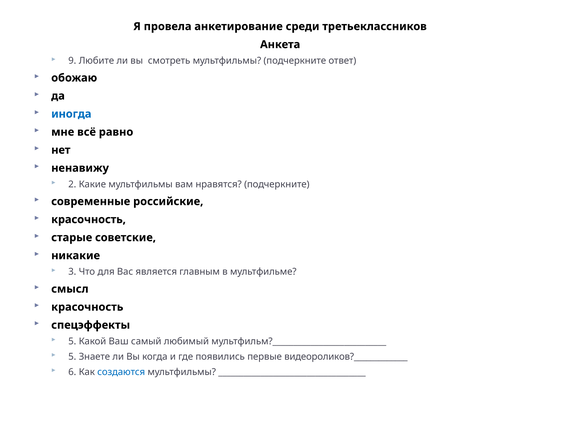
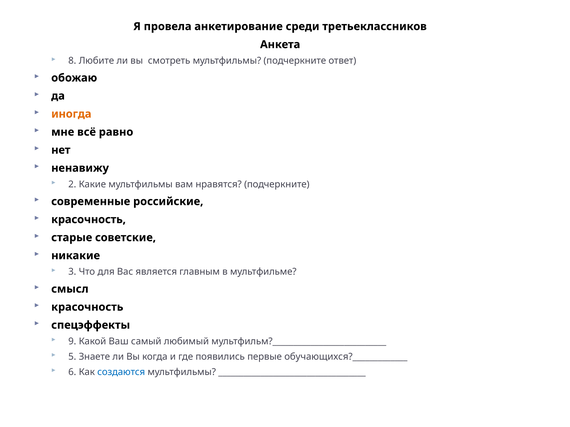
9: 9 -> 8 (72, 61)
иногда colour: blue -> orange (71, 114)
5: 5 -> 9 (72, 342)
видеороликов?_____________: видеороликов?_____________ -> обучающихся?_____________ (346, 357)
